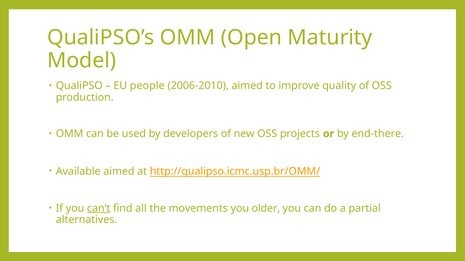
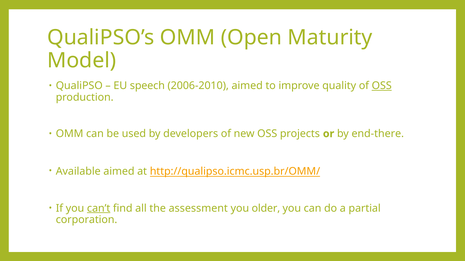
people: people -> speech (147, 86)
OSS underline: none -> present (382, 86)
movements: movements -> assessment (198, 209)
alternatives: alternatives -> corporation (87, 220)
